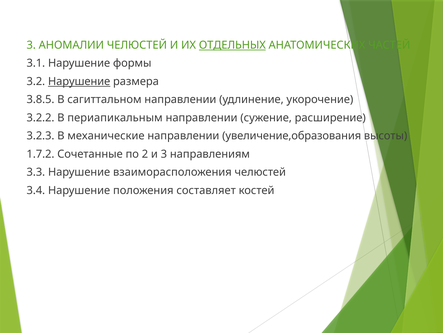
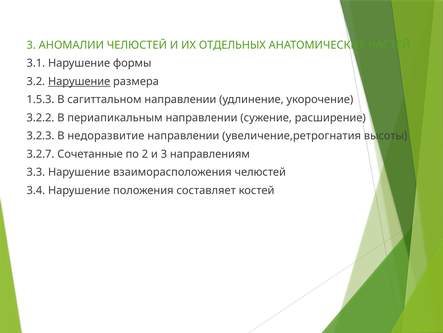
ОТДЕЛЬНЫХ underline: present -> none (232, 45)
3.8.5: 3.8.5 -> 1.5.3 (41, 99)
механические: механические -> недоразвитие (106, 136)
увеличение,образования: увеличение,образования -> увеличение,ретрогнатия (292, 136)
1.7.2: 1.7.2 -> 3.2.7 (41, 154)
